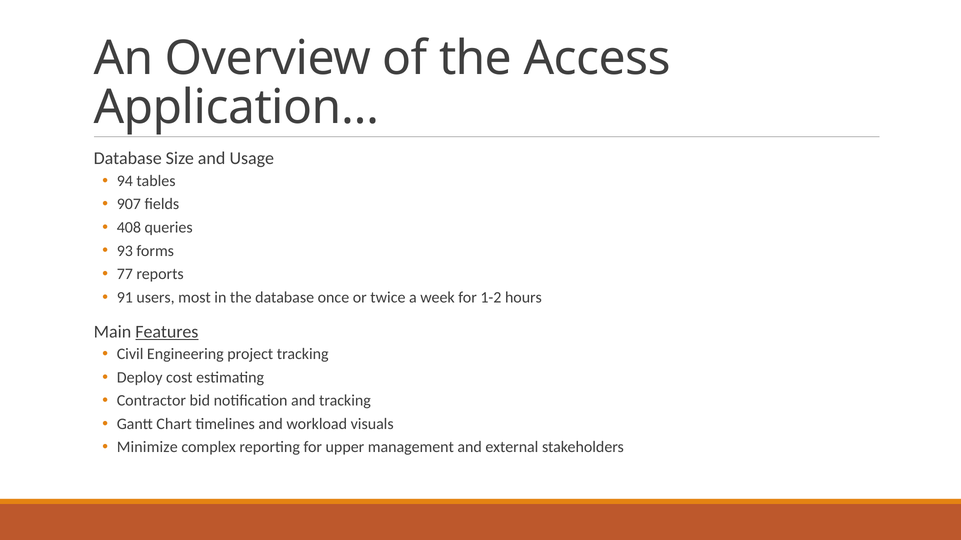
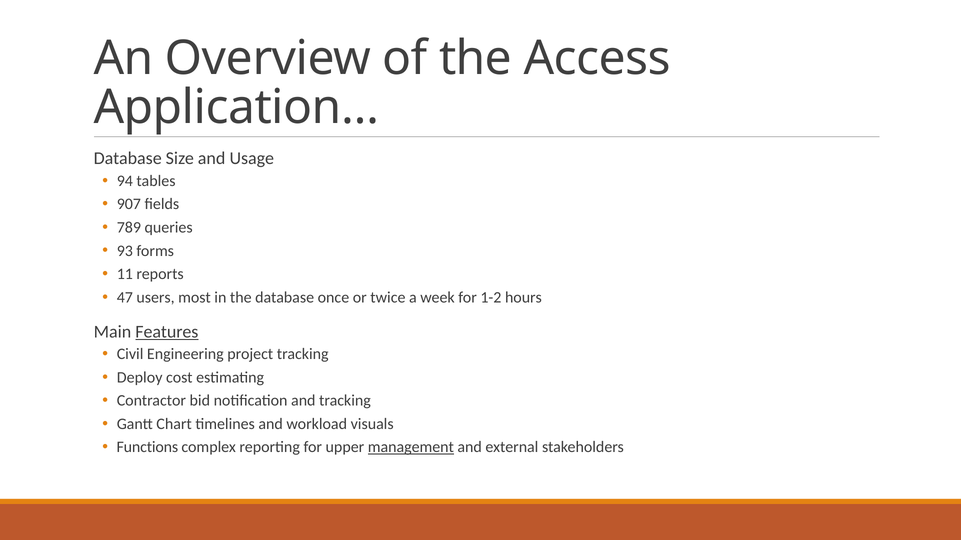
408: 408 -> 789 (129, 228)
77: 77 -> 11 (125, 274)
91: 91 -> 47 (125, 298)
Minimize: Minimize -> Functions (147, 448)
management underline: none -> present (411, 448)
